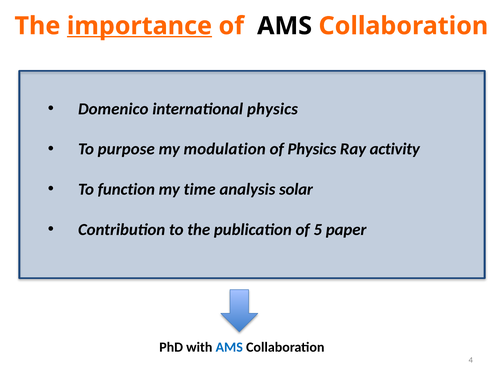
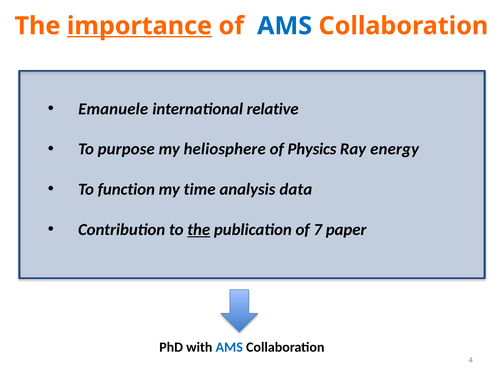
AMS colour: black -> blue (285, 26)
Domenico: Domenico -> Emanuele (113, 109)
international physics: physics -> relative (273, 109)
modulation: modulation -> heliosphere (225, 149)
activity: activity -> energy (395, 149)
solar: solar -> data (296, 189)
the underline: none -> present (199, 230)
5: 5 -> 7 (318, 230)
